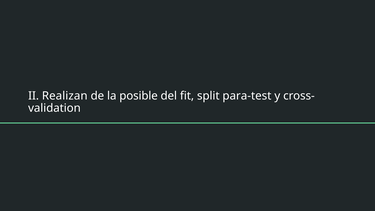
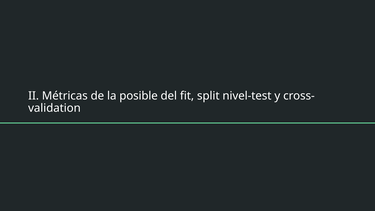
Realizan: Realizan -> Métricas (65, 96)
para-test: para-test -> nivel-test (247, 96)
